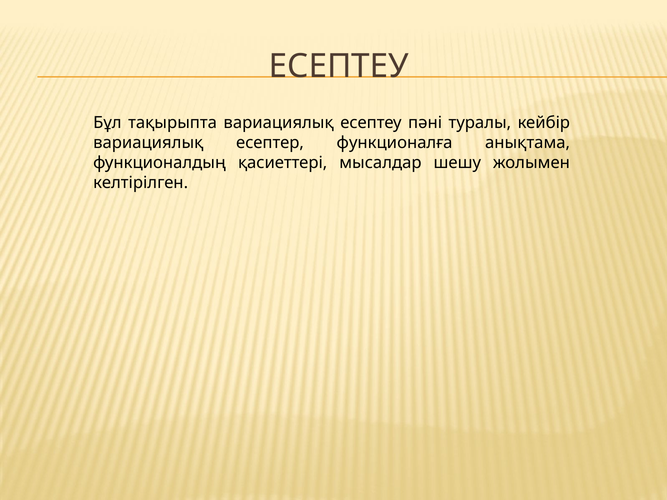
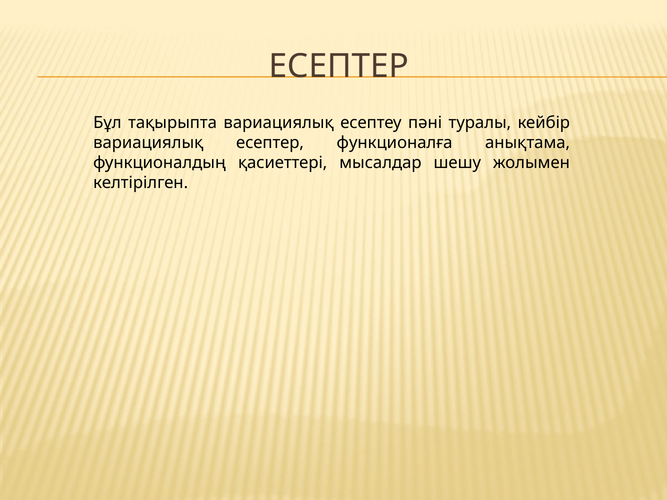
ЕСЕПТЕУ: ЕСЕПТЕУ -> ЕСЕПТЕР (339, 66)
